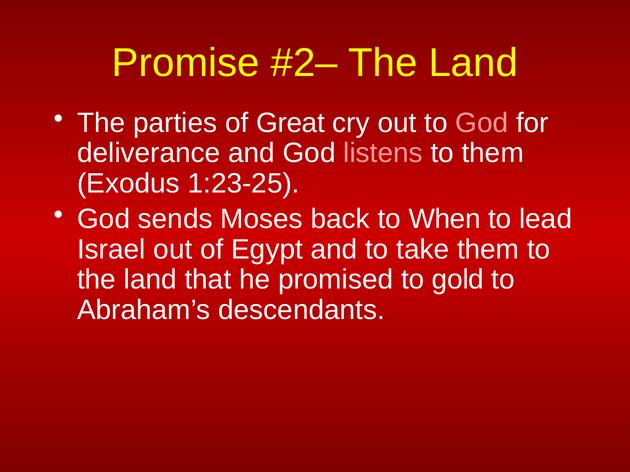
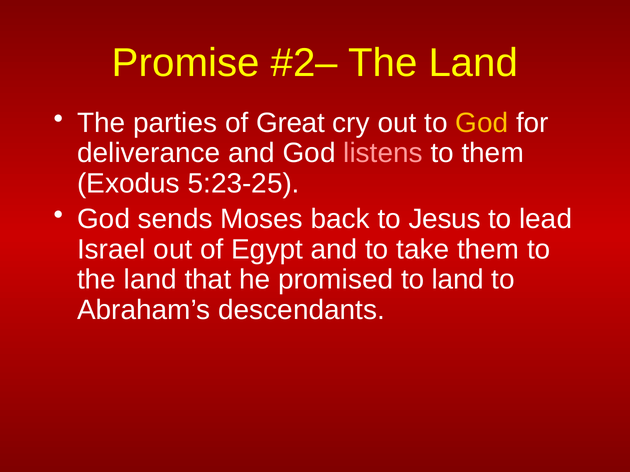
God colour: pink -> yellow (482, 123)
1:23-25: 1:23-25 -> 5:23-25 (244, 184)
When: When -> Jesus (445, 219)
to gold: gold -> land (458, 280)
